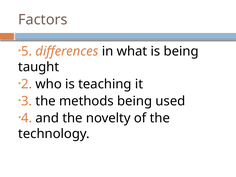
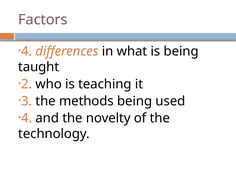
5: 5 -> 4 (27, 51)
